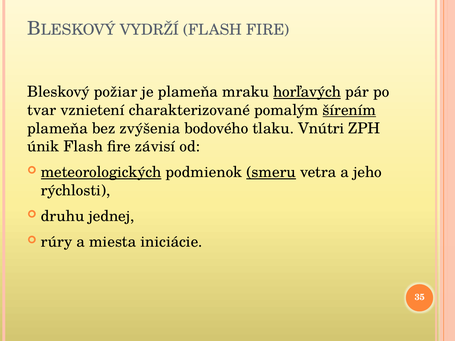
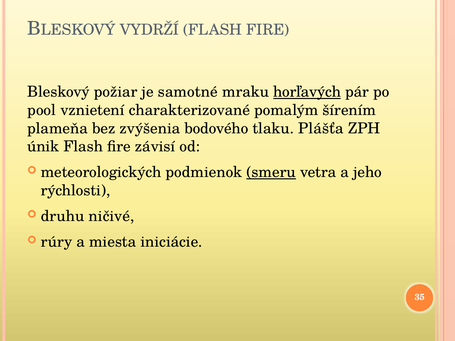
je plameňa: plameňa -> samotné (188, 92)
tvar: tvar -> pool (42, 110)
šírením underline: present -> none (349, 110)
Vnútri: Vnútri -> Plášťa (321, 128)
meteorologických underline: present -> none (101, 172)
jednej: jednej -> ničivé (111, 216)
